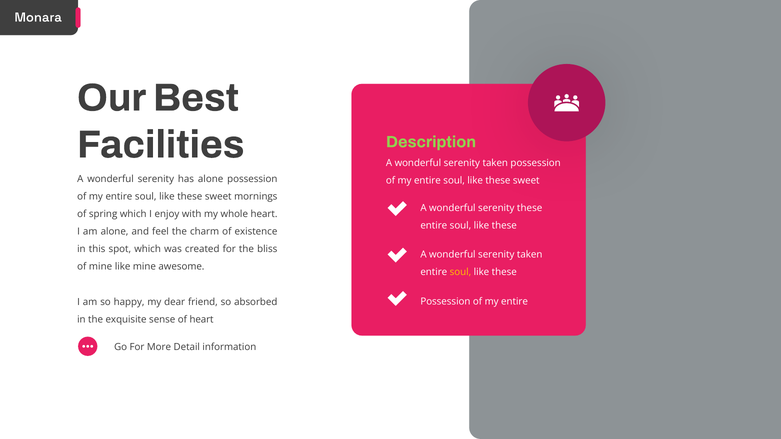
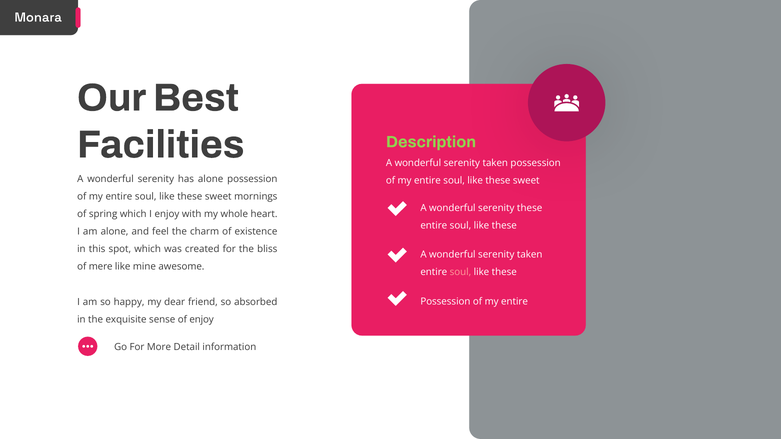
of mine: mine -> mere (101, 267)
soul colour: yellow -> pink (460, 272)
of heart: heart -> enjoy (202, 320)
